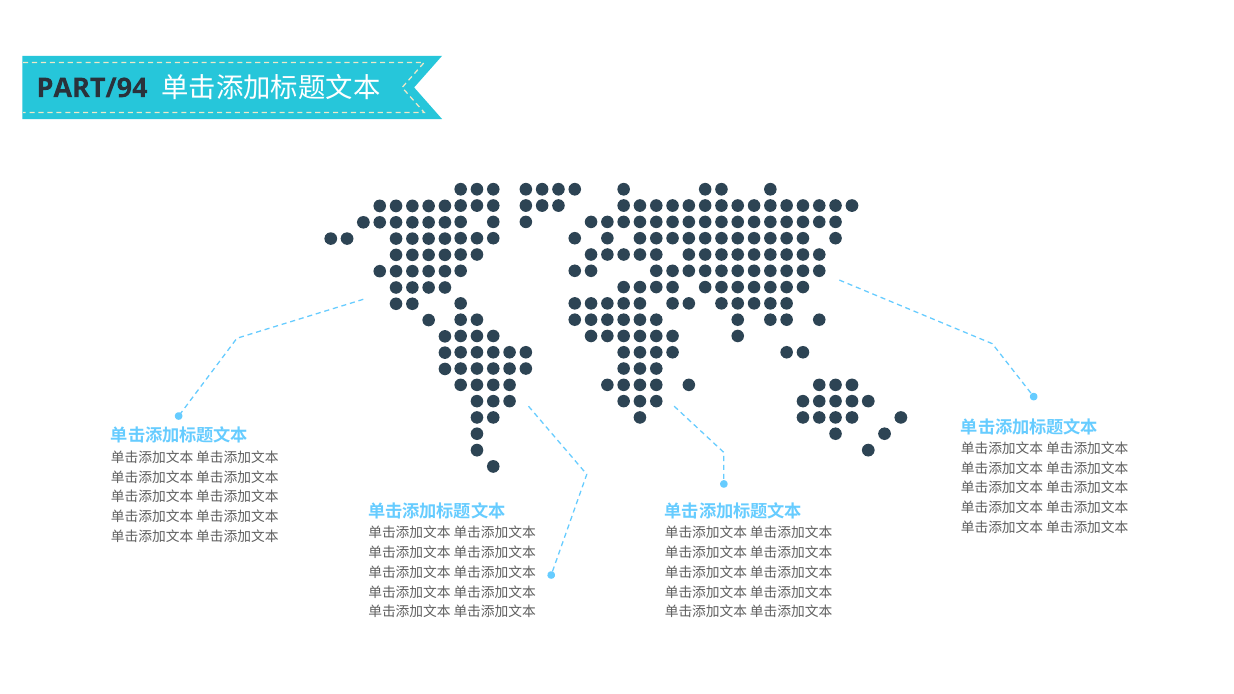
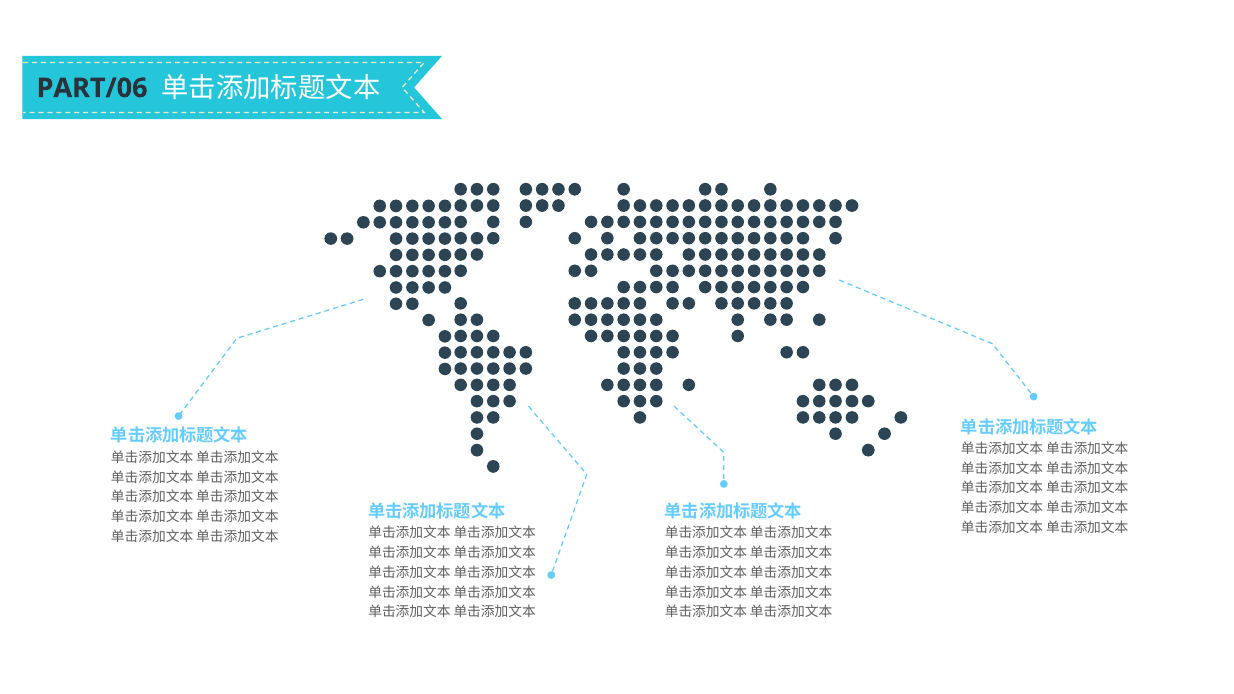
PART/94: PART/94 -> PART/06 (92, 88)
